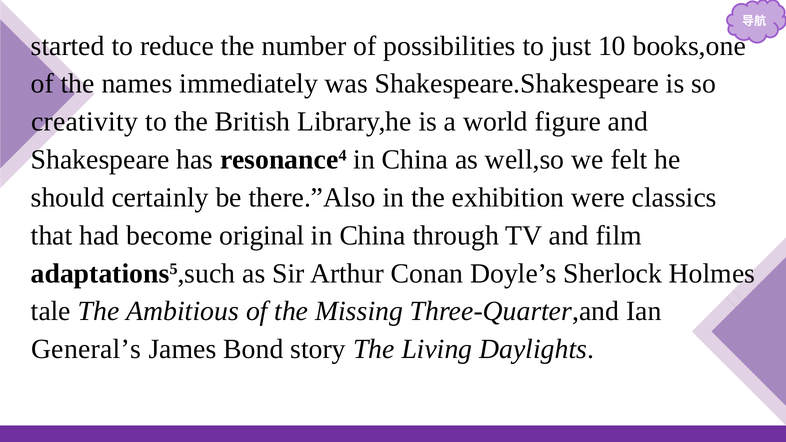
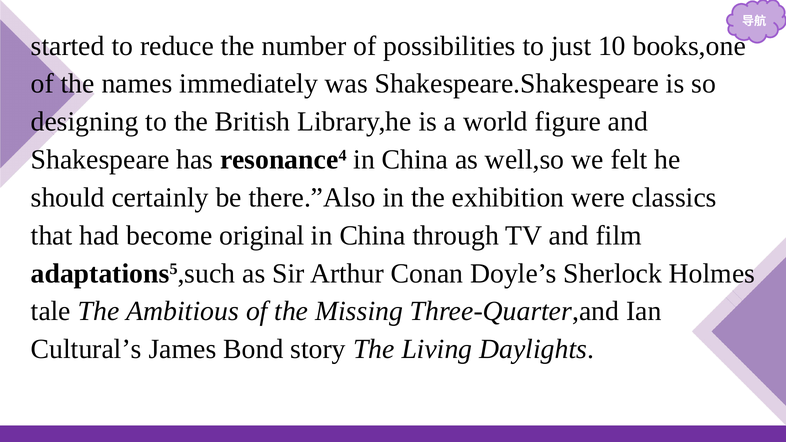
creativity: creativity -> designing (85, 122)
General’s: General’s -> Cultural’s (86, 349)
